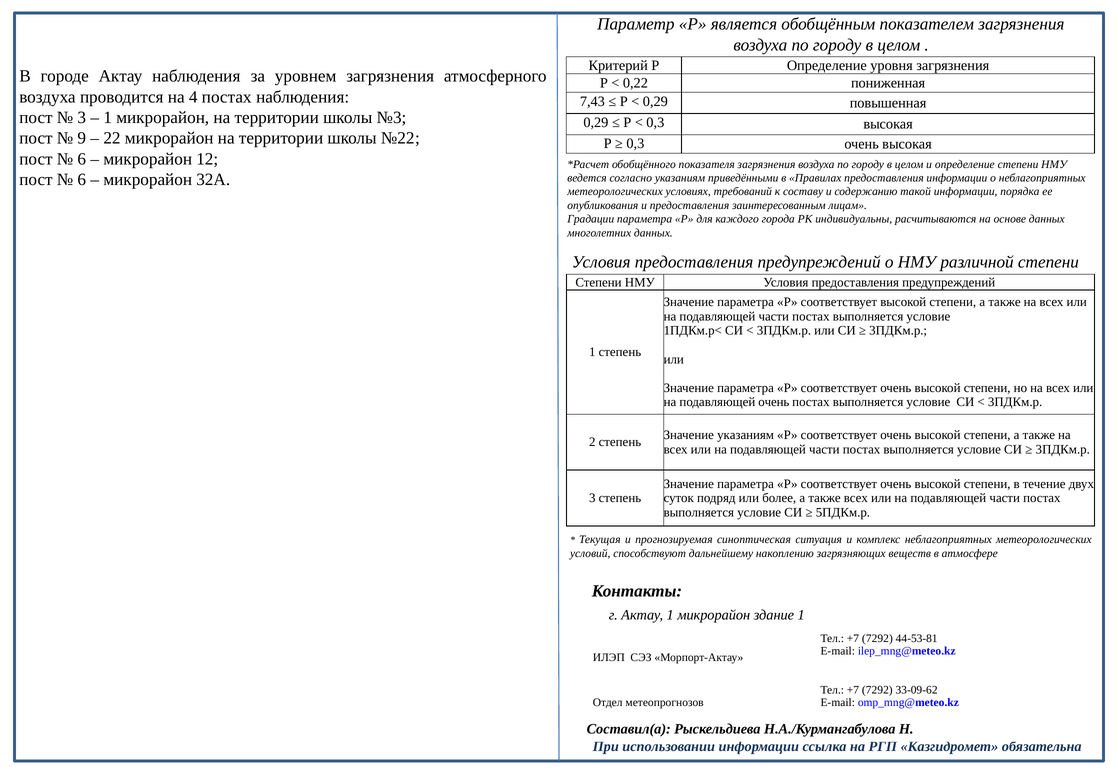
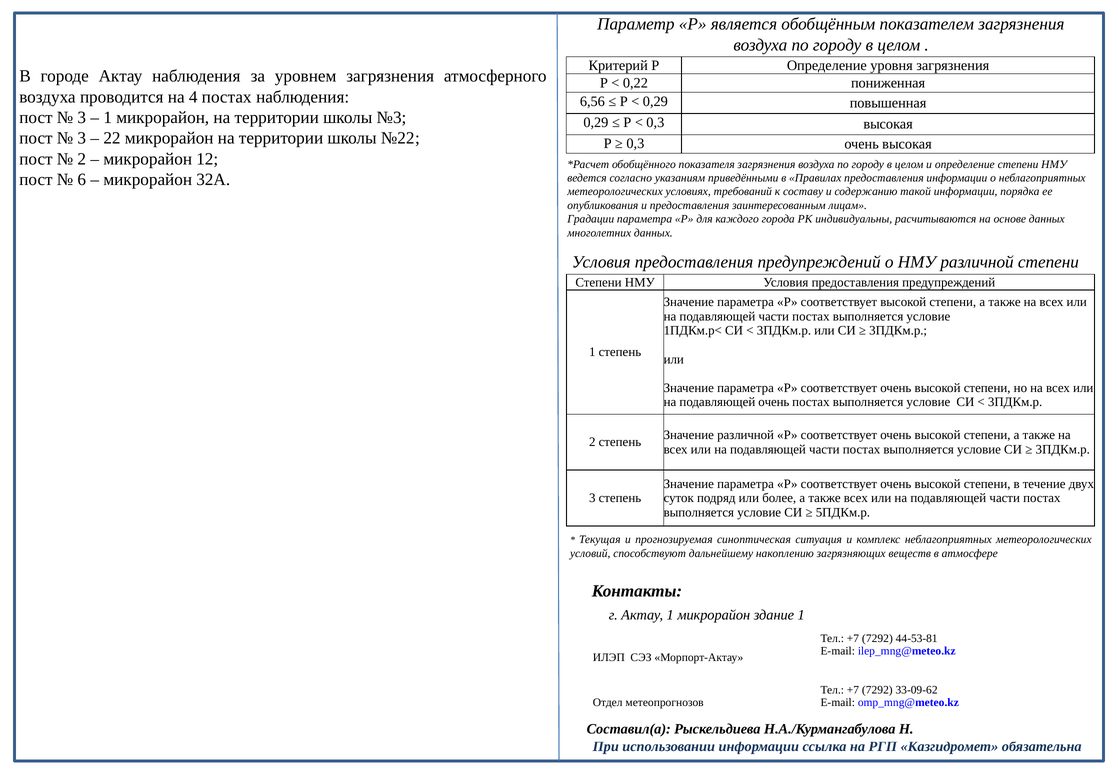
7,43: 7,43 -> 6,56 (592, 101)
9: 9 -> 3 (82, 138)
6: 6 -> 2 (82, 159)
Значение указаниям: указаниям -> различной (746, 435)
